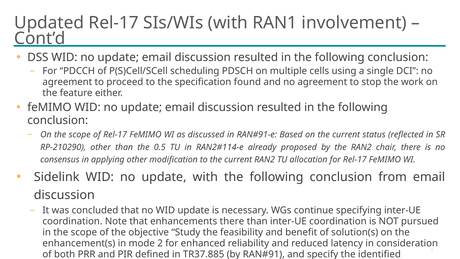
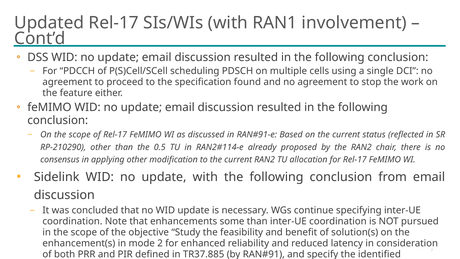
enhancements there: there -> some (232, 221)
